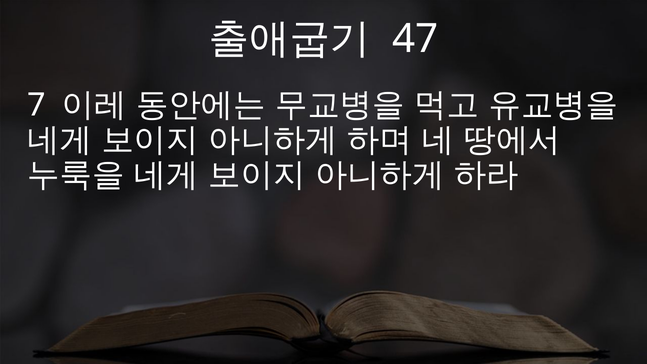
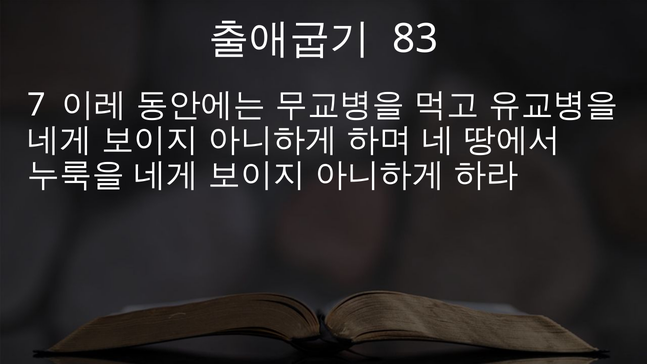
47: 47 -> 83 (415, 39)
